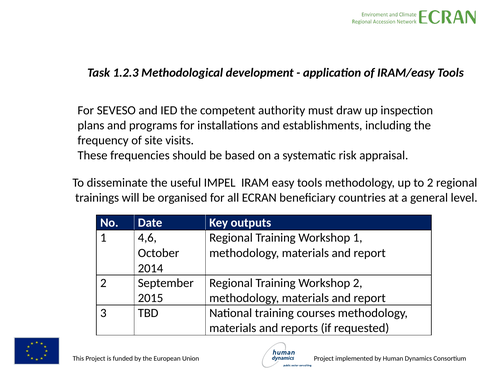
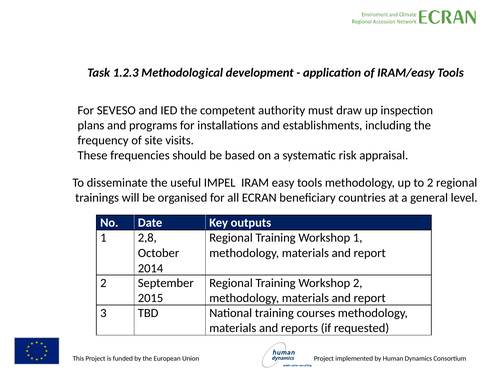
4,6: 4,6 -> 2,8 (147, 238)
